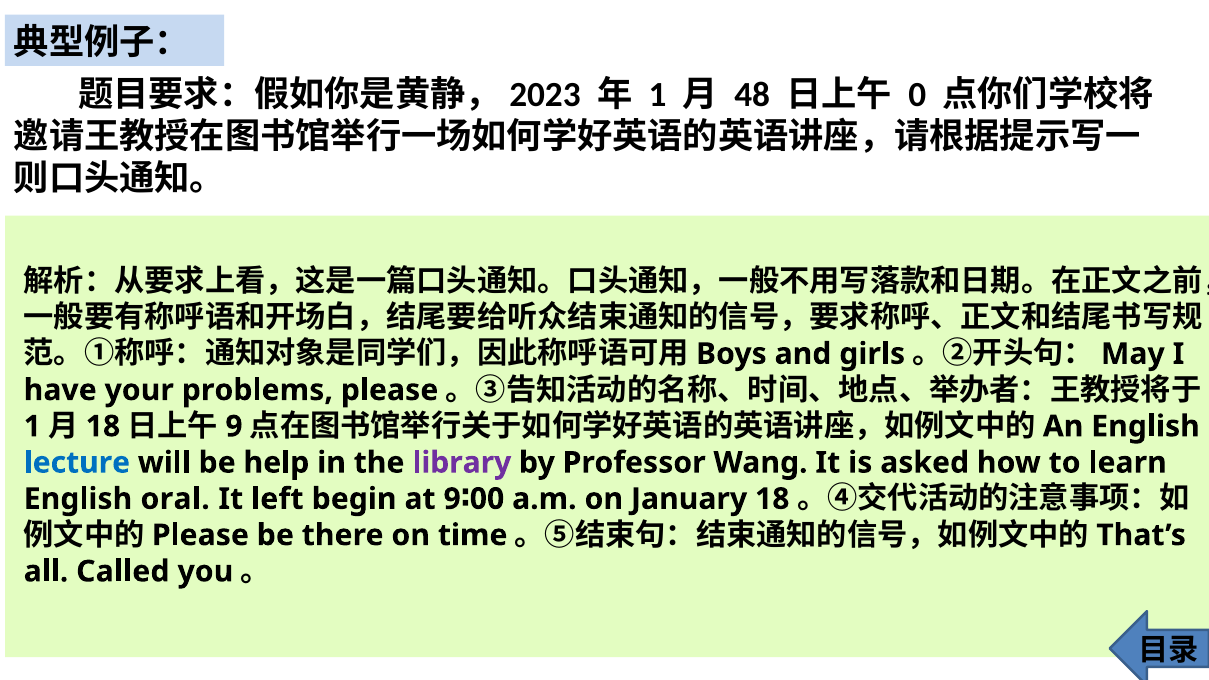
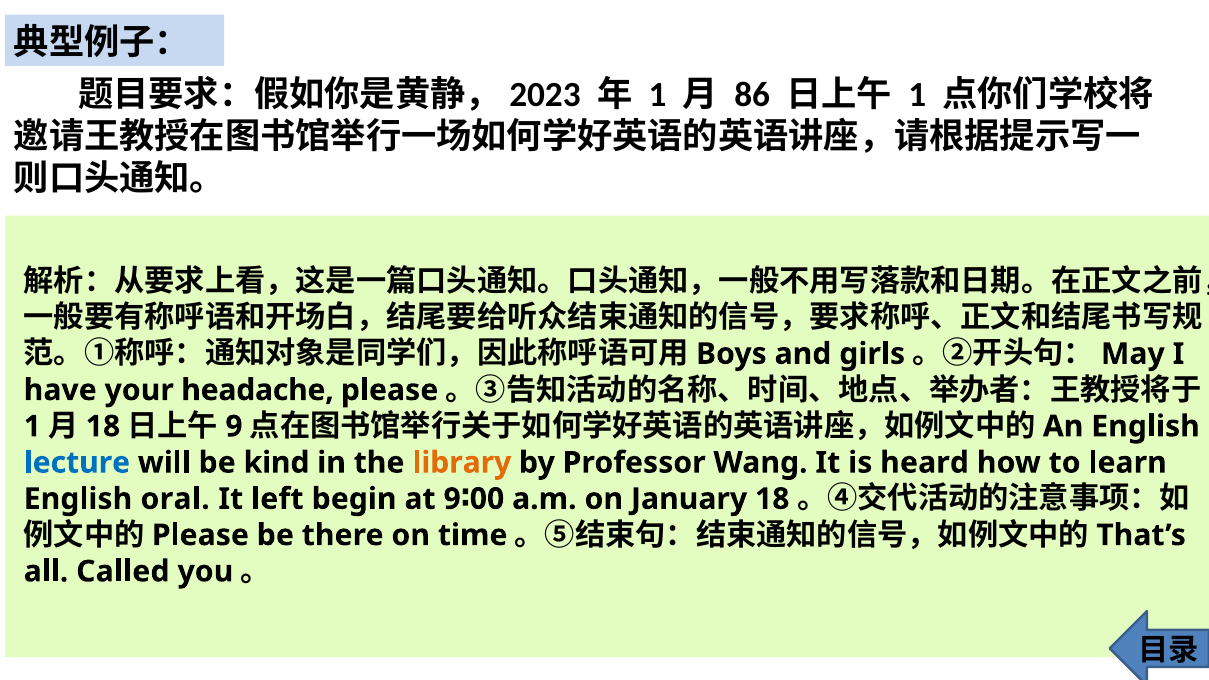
48: 48 -> 86 (752, 94)
0: 0 -> 1 (917, 94)
problems: problems -> headache (258, 390)
help: help -> kind (277, 463)
library colour: purple -> orange (462, 463)
asked: asked -> heard (925, 463)
